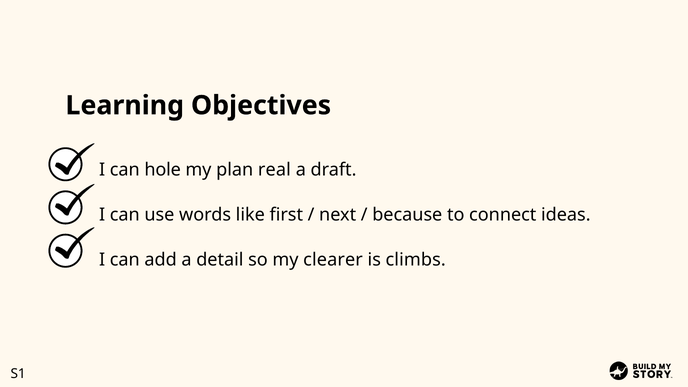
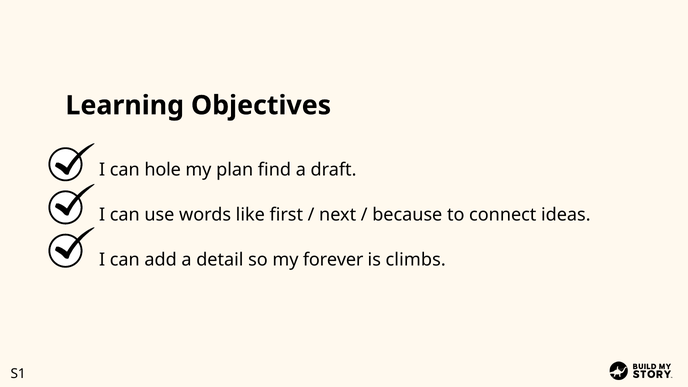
real: real -> find (274, 170)
clearer: clearer -> forever (333, 260)
